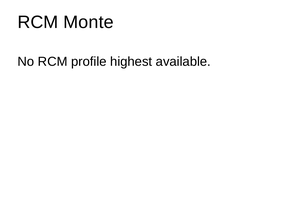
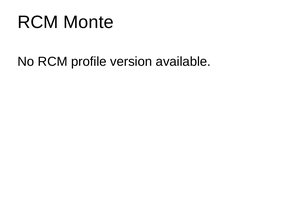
highest: highest -> version (131, 61)
